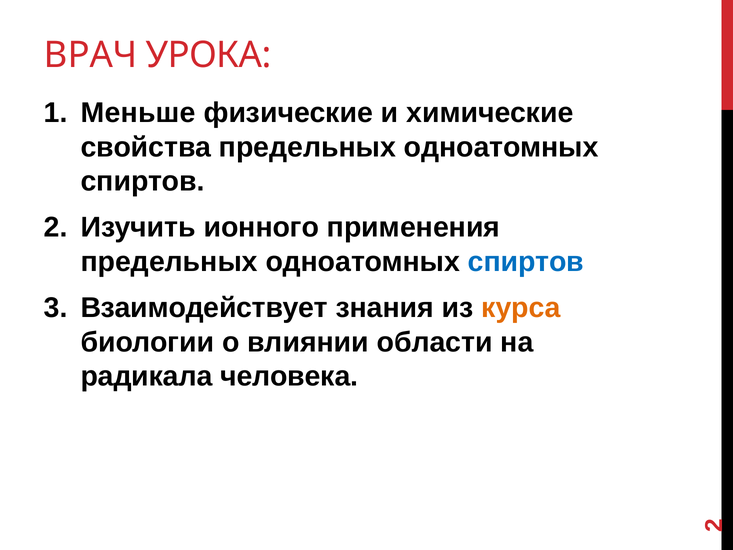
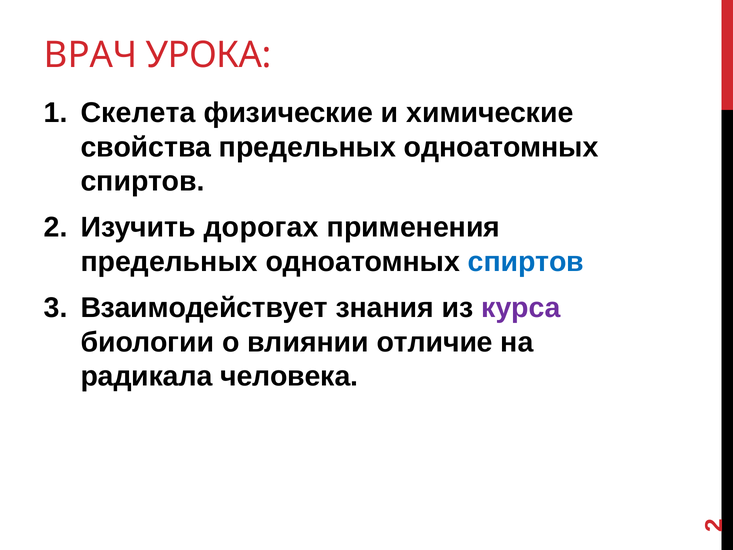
Меньше: Меньше -> Скелета (138, 113)
ионного: ионного -> дорогах (261, 227)
курса colour: orange -> purple (521, 308)
области: области -> отличие (435, 342)
